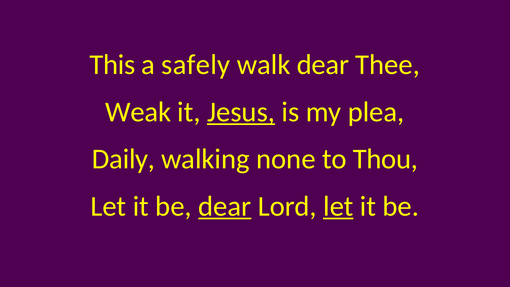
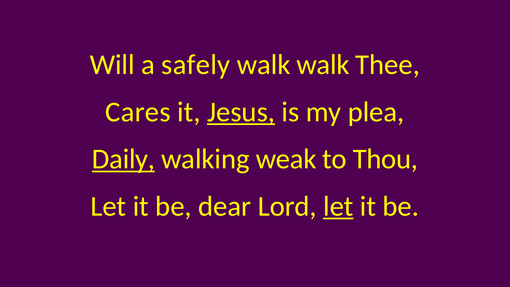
This: This -> Will (112, 65)
walk dear: dear -> walk (323, 65)
Weak: Weak -> Cares (138, 112)
Daily underline: none -> present (124, 159)
none: none -> weak (286, 159)
dear underline: present -> none (225, 206)
